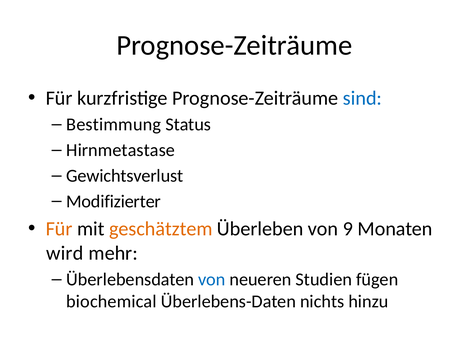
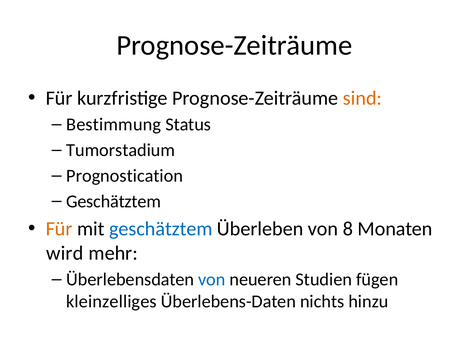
sind colour: blue -> orange (362, 98)
Hirnmetastase: Hirnmetastase -> Tumorstadium (121, 150)
Gewichtsverlust: Gewichtsverlust -> Prognostication (125, 176)
Modifizierter: Modifizierter -> Geschätztem (114, 201)
geschätztem colour: orange -> blue (161, 229)
9: 9 -> 8 (348, 229)
biochemical: biochemical -> kleinzelliges (111, 301)
